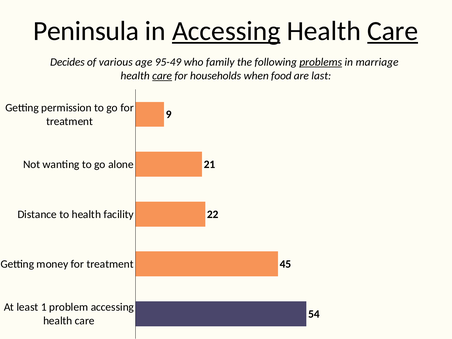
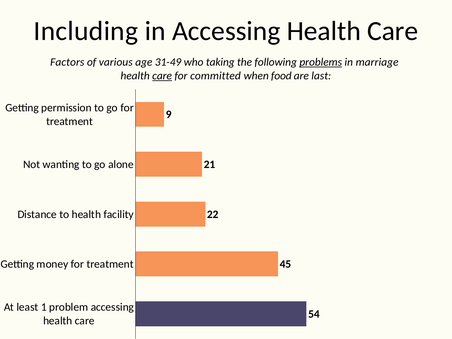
Peninsula: Peninsula -> Including (86, 31)
Accessing underline: present -> none (226, 31)
Care underline: present -> none (393, 31)
Decides: Decides -> Factors (67, 62)
95-49: 95-49 -> 31-49 (168, 62)
family: family -> taking (220, 62)
households: households -> committed (215, 76)
